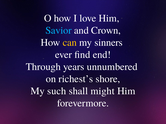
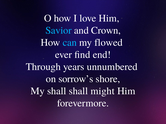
can colour: yellow -> light blue (70, 43)
sinners: sinners -> flowed (109, 43)
richest’s: richest’s -> sorrow’s (76, 79)
My such: such -> shall (57, 91)
